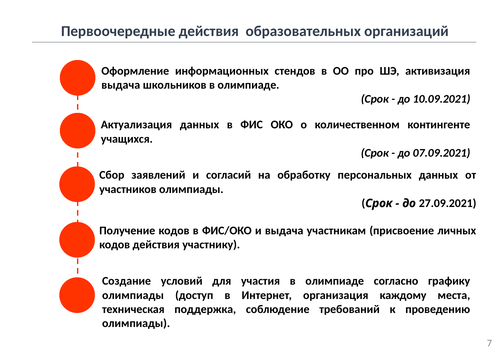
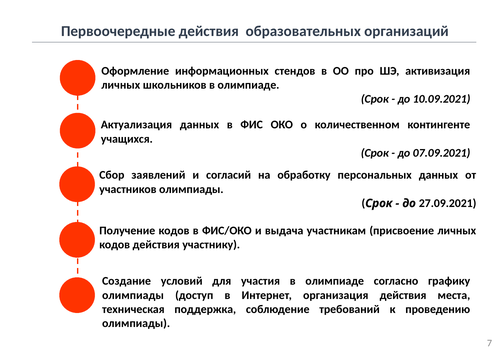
выдача: выдача -> личных (121, 85)
организация каждому: каждому -> действия (403, 295)
